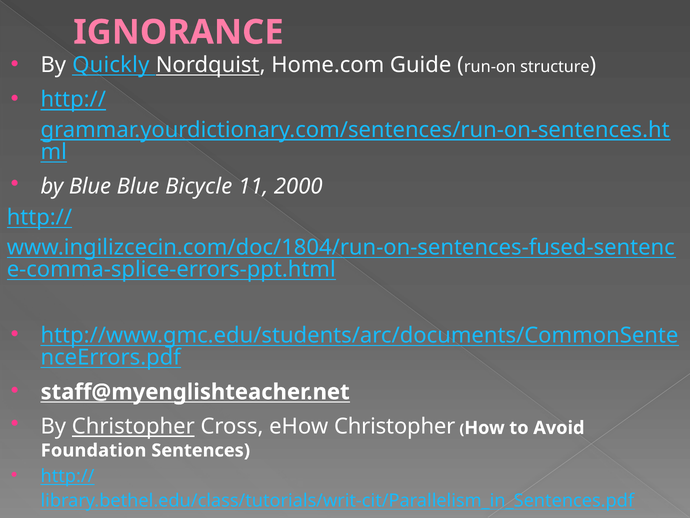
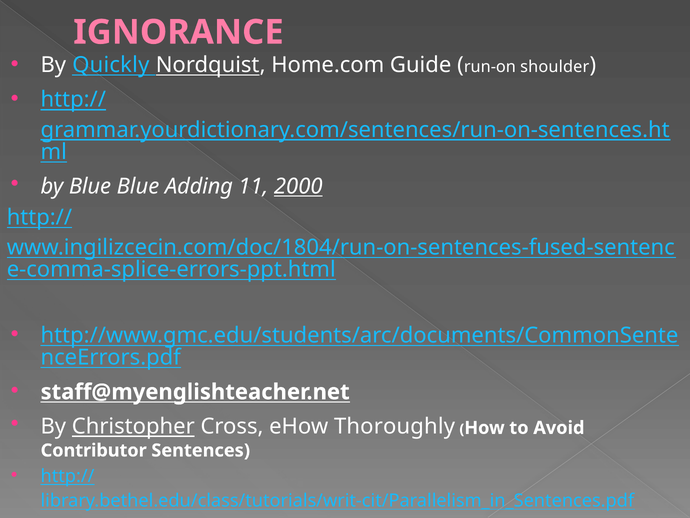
structure: structure -> shoulder (555, 67)
Bicycle: Bicycle -> Adding (199, 186)
2000 underline: none -> present (298, 186)
eHow Christopher: Christopher -> Thoroughly (395, 426)
Foundation: Foundation -> Contributor (94, 450)
